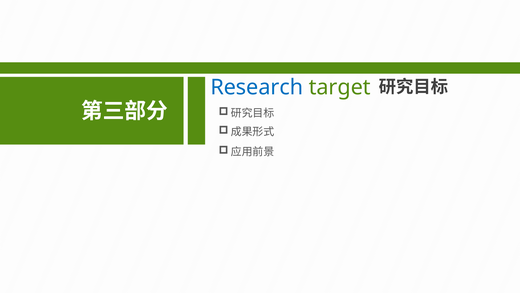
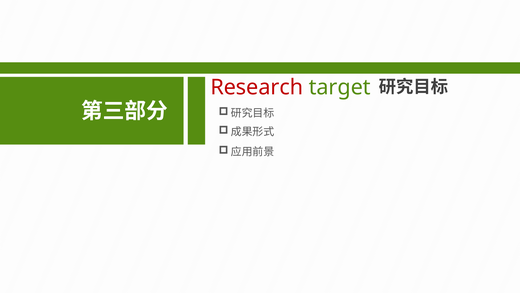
Research colour: blue -> red (257, 87)
